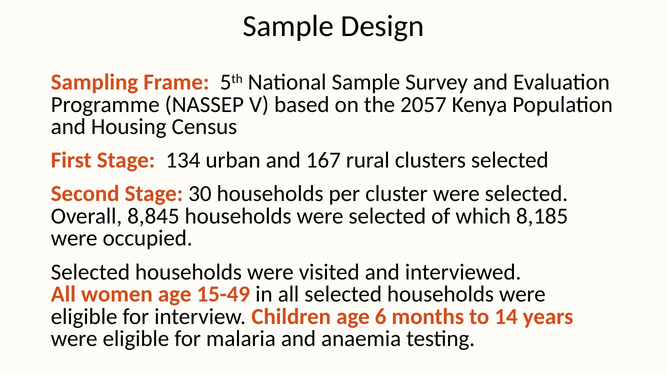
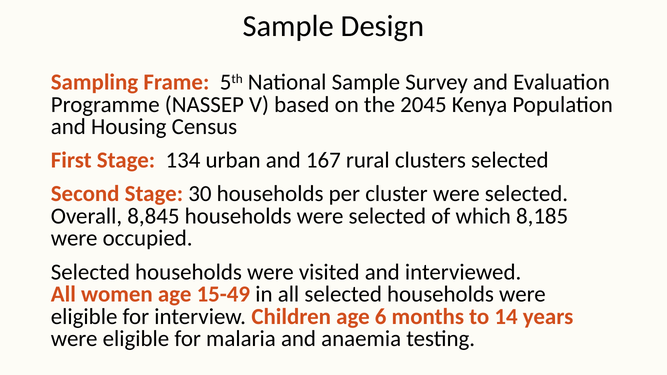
2057: 2057 -> 2045 (423, 105)
